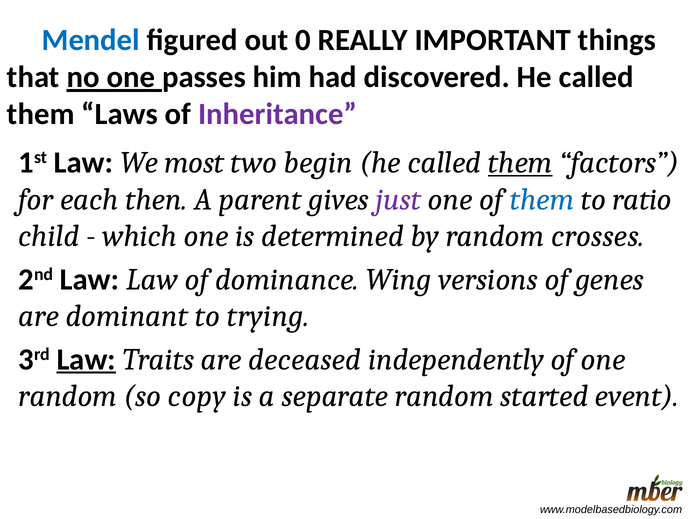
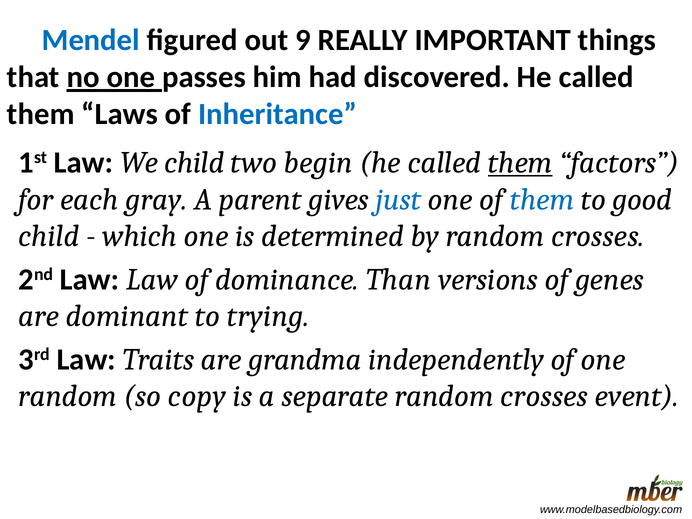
0: 0 -> 9 (303, 40)
Inheritance colour: purple -> blue (278, 114)
We most: most -> child (194, 162)
then: then -> gray (156, 199)
just colour: purple -> blue (399, 199)
ratio: ratio -> good (642, 199)
Wing: Wing -> Than (398, 279)
Law underline: present -> none (86, 359)
deceased: deceased -> grandma (305, 359)
separate random started: started -> crosses (544, 396)
